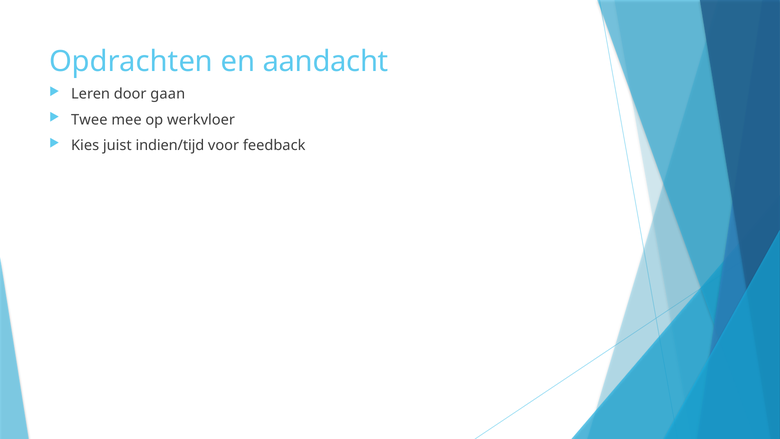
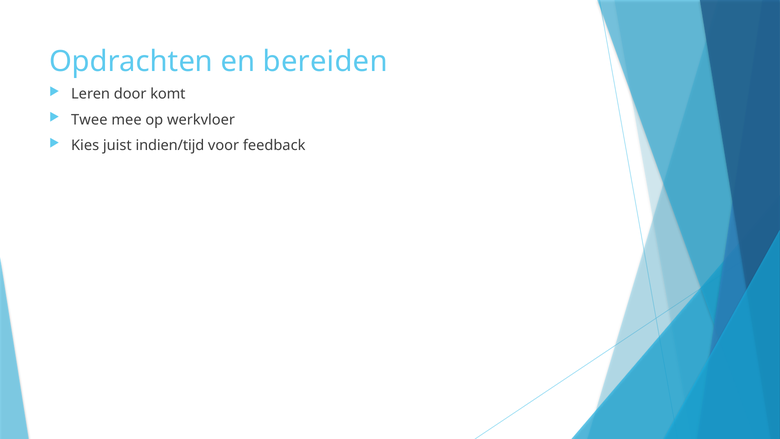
aandacht: aandacht -> bereiden (325, 62)
gaan: gaan -> komt (168, 94)
